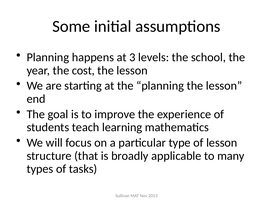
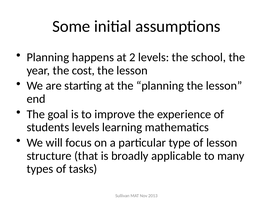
3: 3 -> 2 (132, 57)
students teach: teach -> levels (86, 127)
